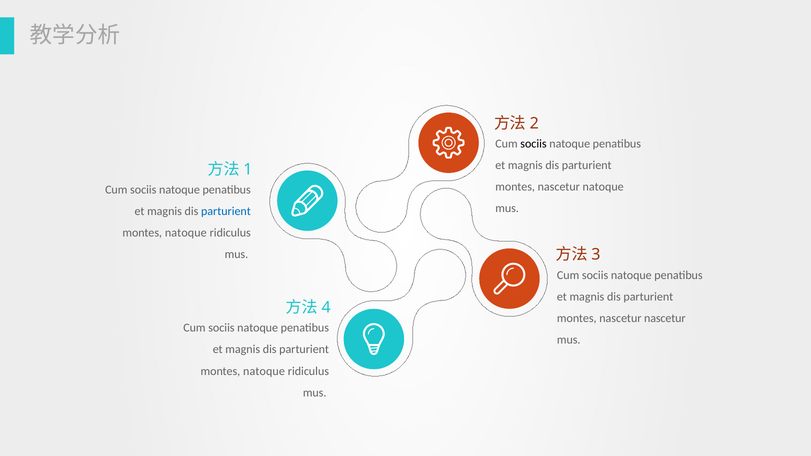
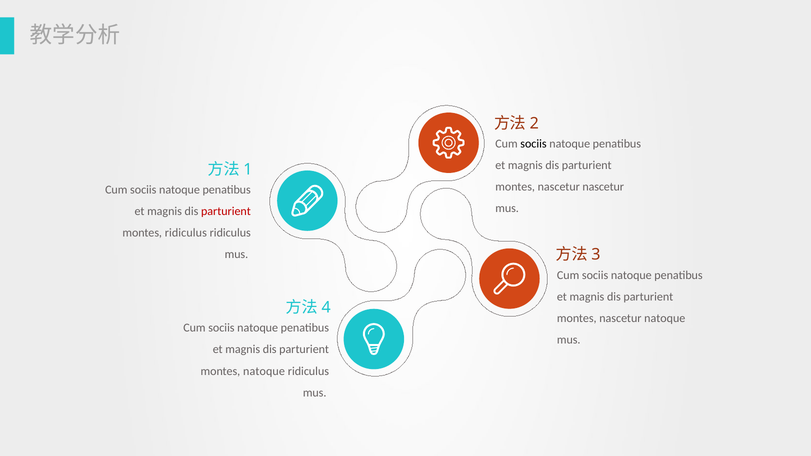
nascetur natoque: natoque -> nascetur (603, 187)
parturient colour: blue -> red (226, 211)
natoque: natoque -> ridiculus (186, 233)
nascetur nascetur: nascetur -> natoque (665, 318)
